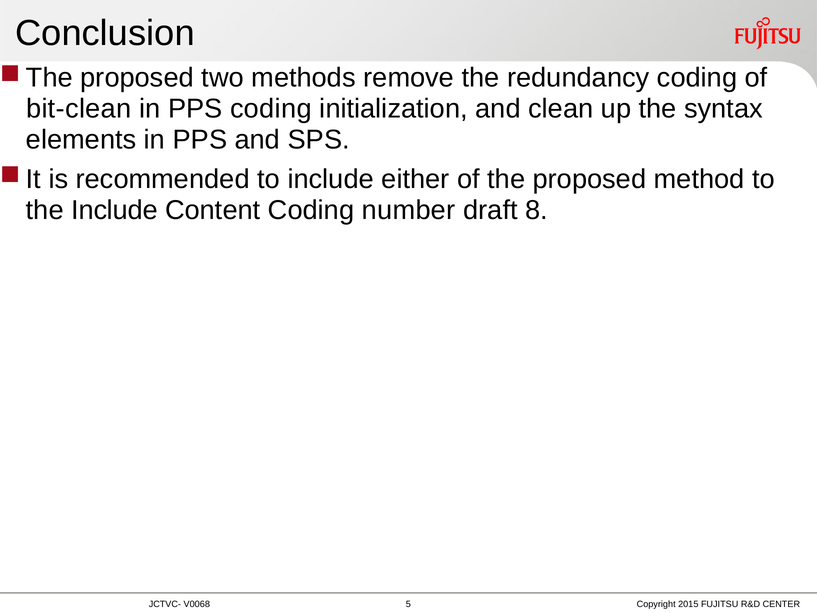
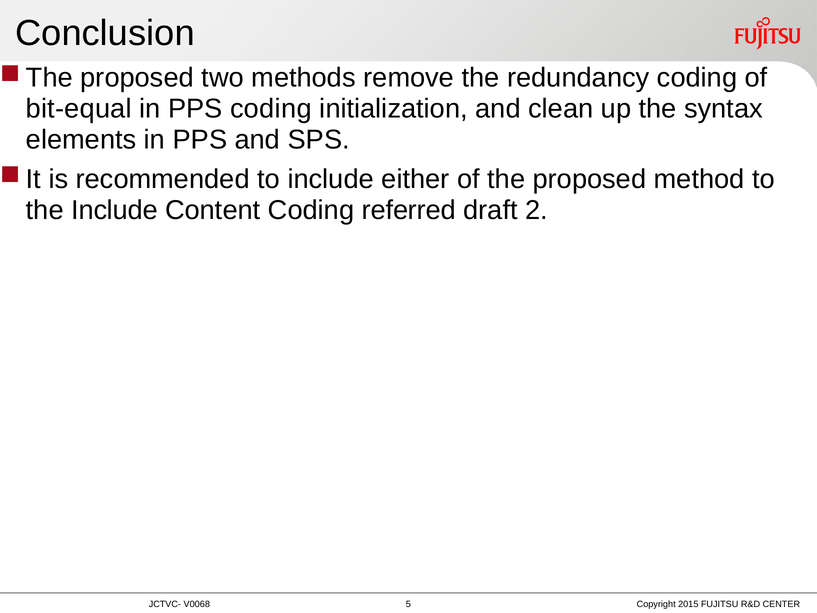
bit-clean: bit-clean -> bit-equal (79, 109)
number: number -> referred (409, 210)
8: 8 -> 2 (536, 210)
